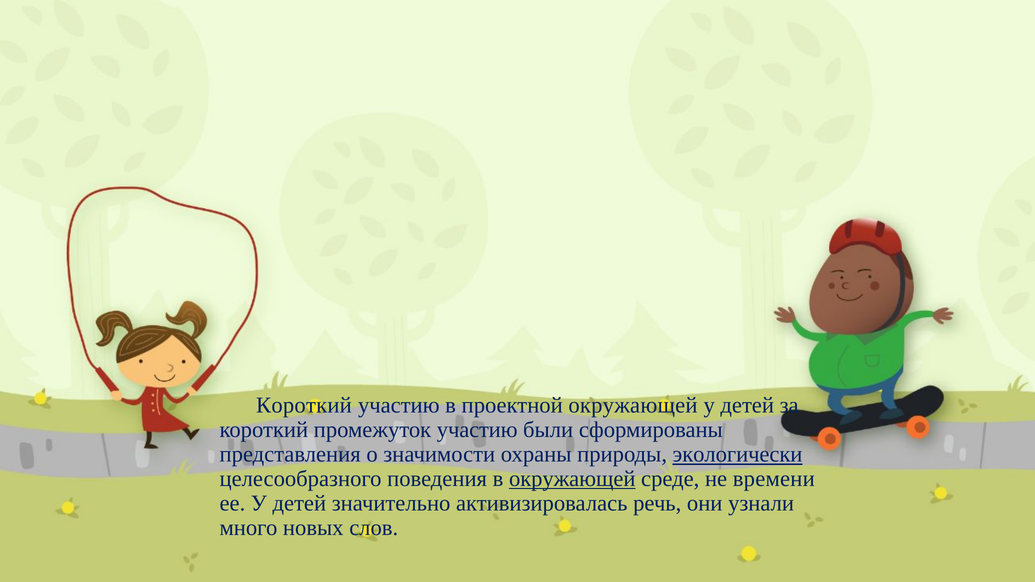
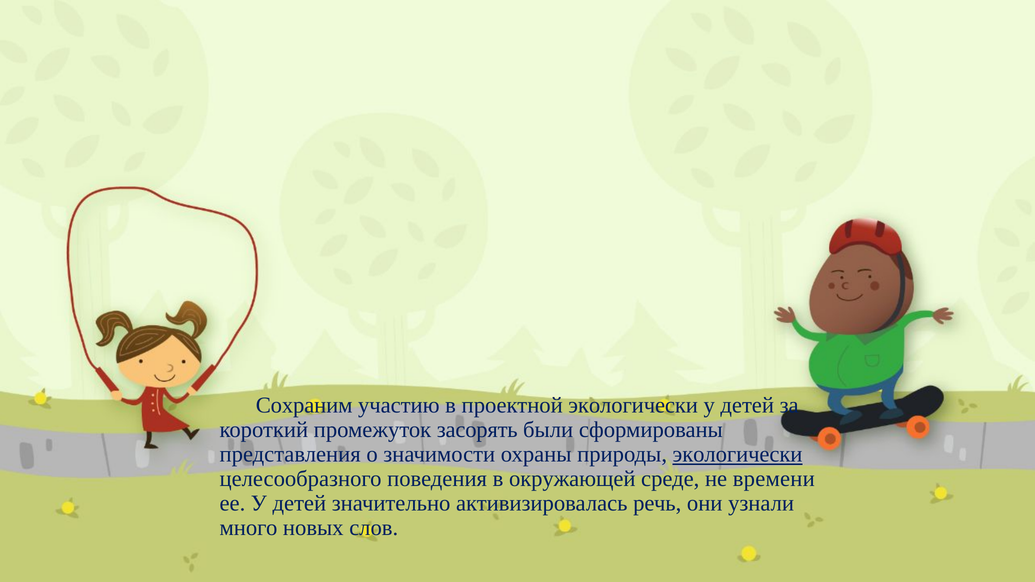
Короткий: Короткий -> Сохраним (304, 406)
проектной окружающей: окружающей -> экологически (633, 406)
промежуток участию: участию -> засорять (477, 430)
окружающей underline: present -> none (572, 479)
